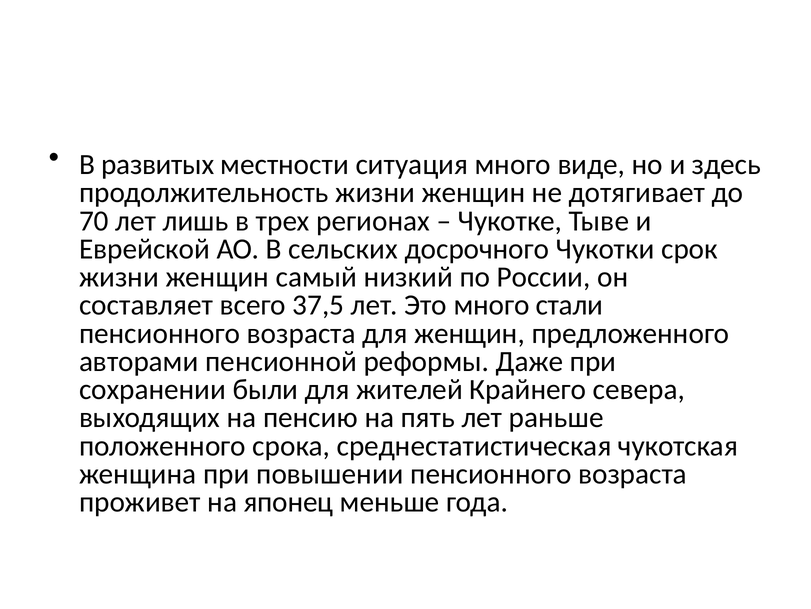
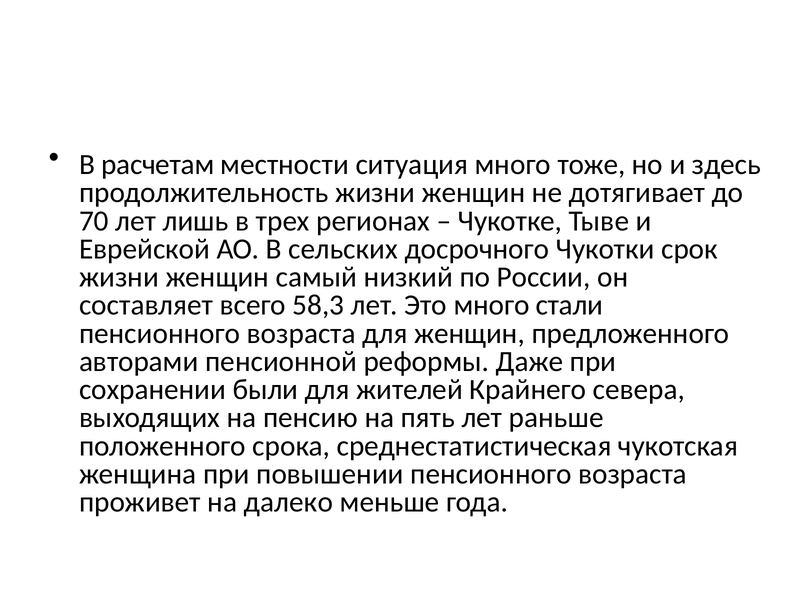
развитых: развитых -> расчетам (158, 164)
виде: виде -> тоже (591, 164)
37,5: 37,5 -> 58,3 (318, 305)
японец: японец -> далеко (288, 502)
